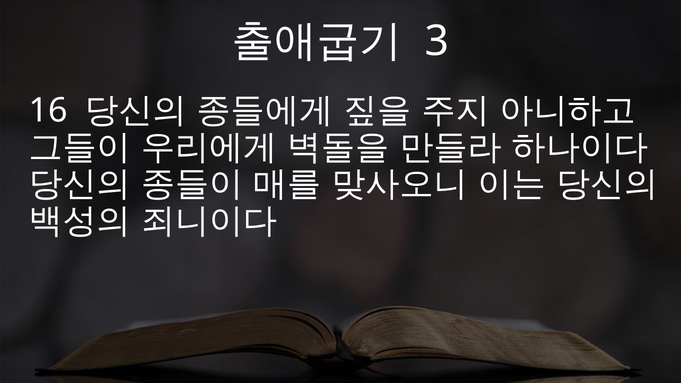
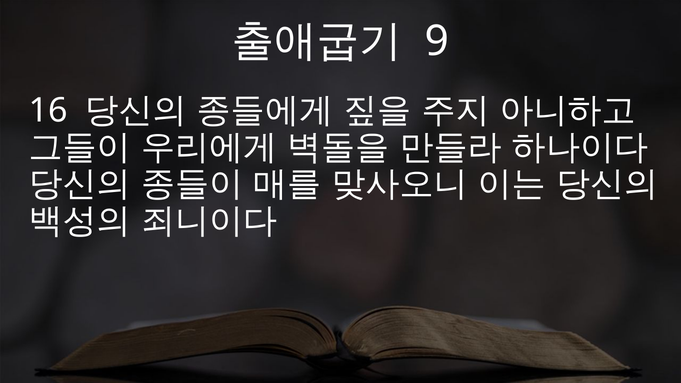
3: 3 -> 9 (437, 41)
